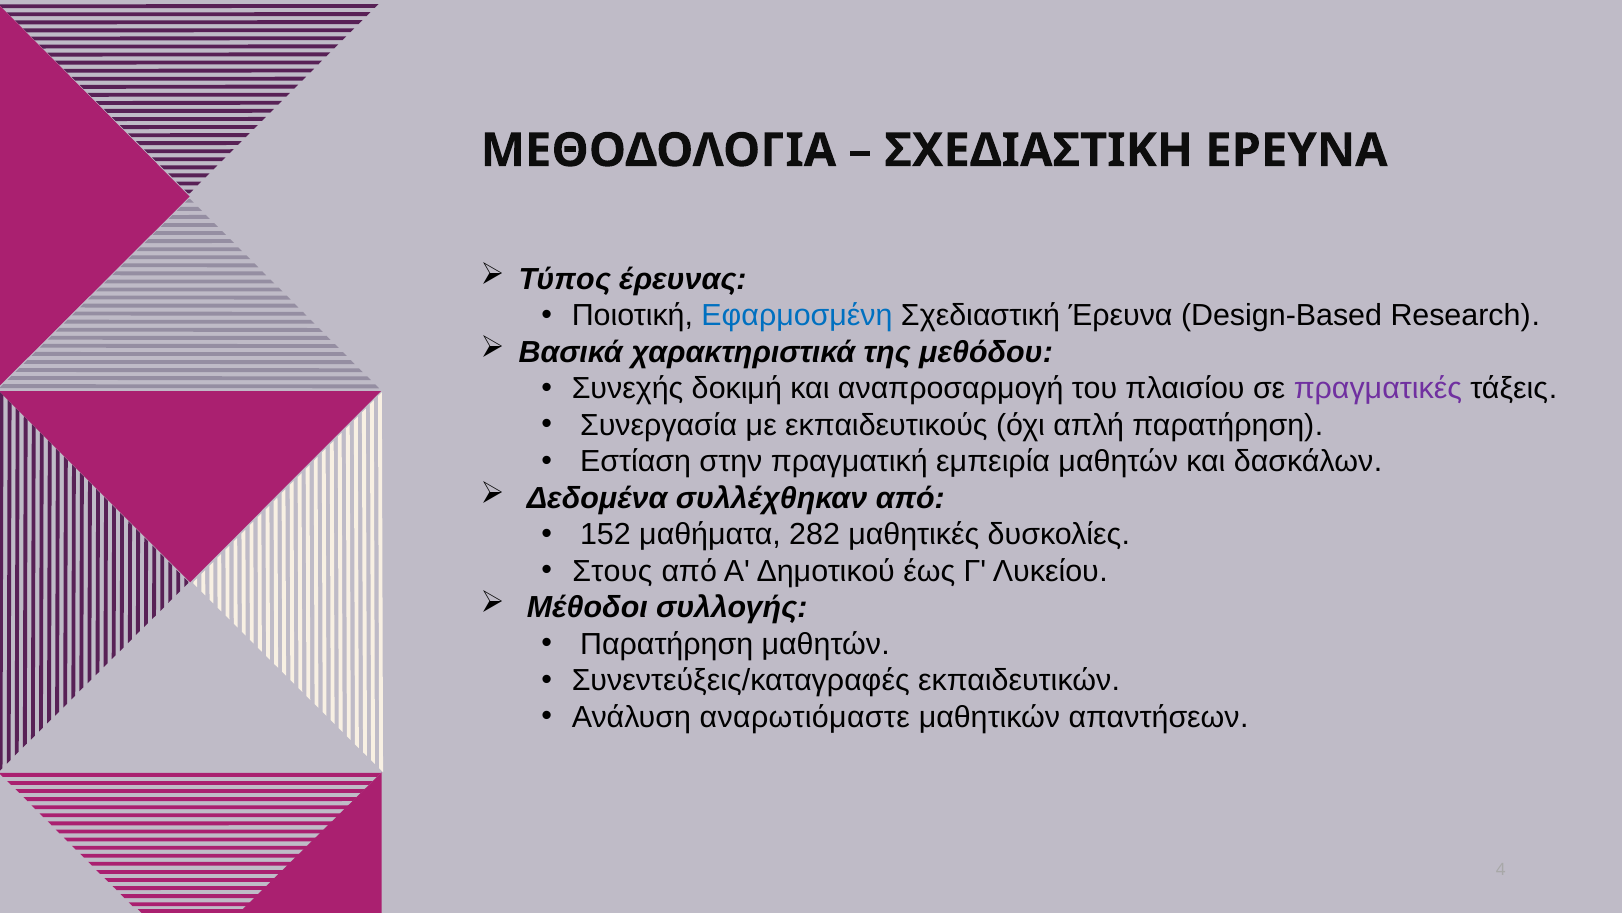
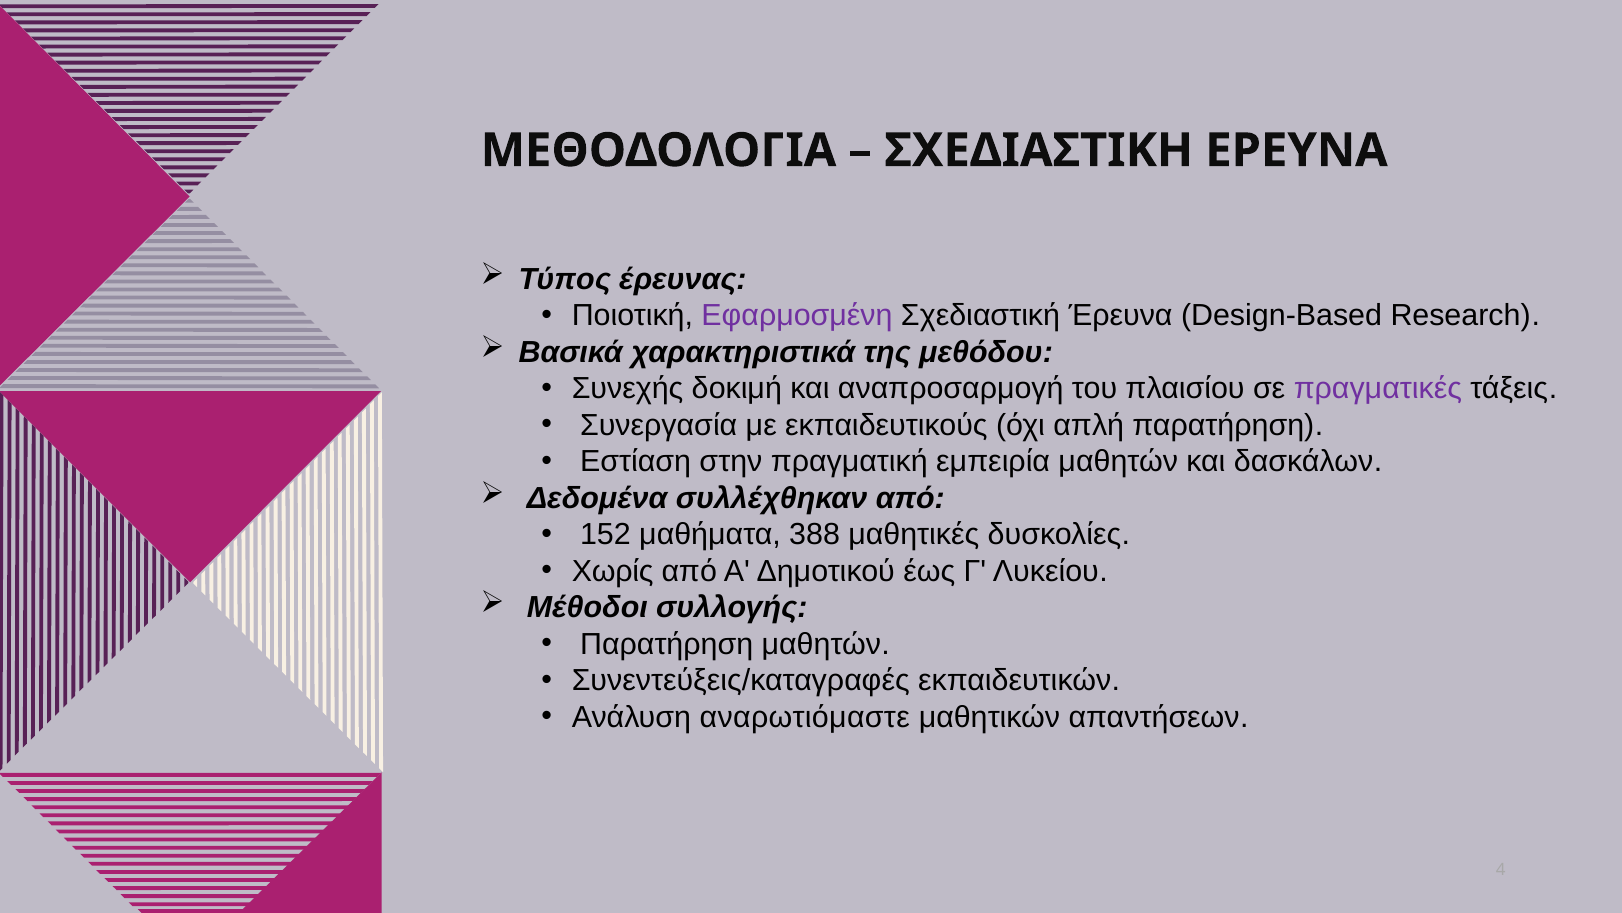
Εφαρμοσμένη colour: blue -> purple (797, 315)
282: 282 -> 388 (815, 534)
Στους: Στους -> Χωρίς (613, 571)
